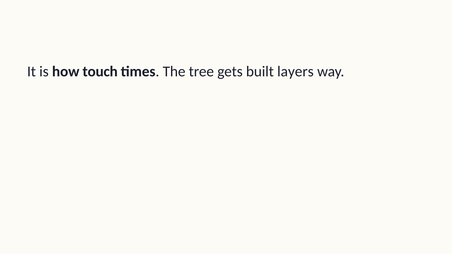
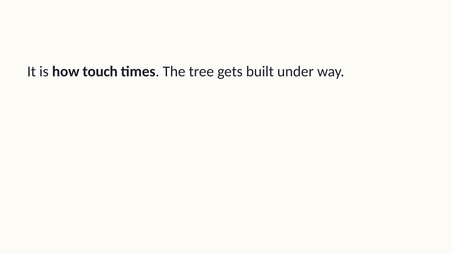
layers: layers -> under (295, 72)
